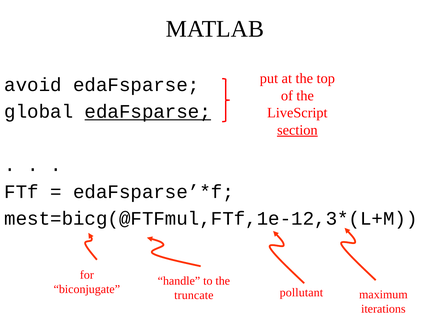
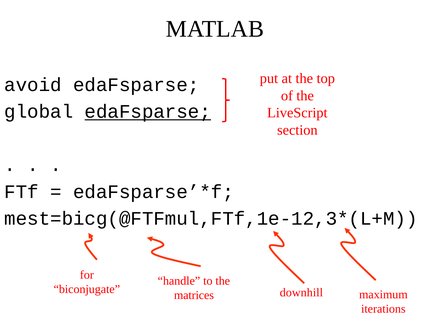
section underline: present -> none (297, 130)
pollutant: pollutant -> downhill (301, 293)
truncate: truncate -> matrices (194, 296)
